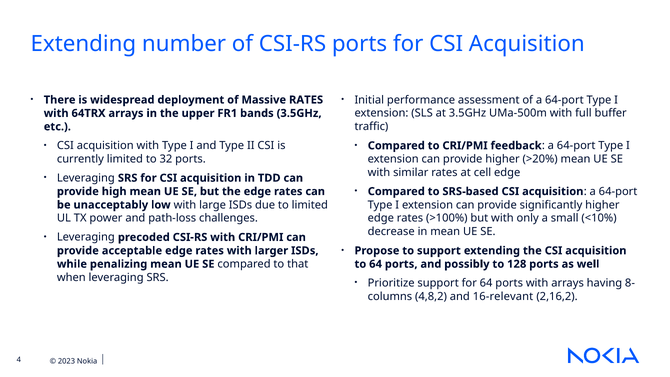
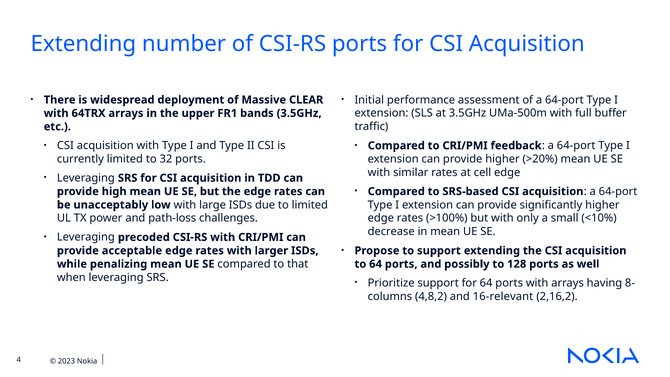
Massive RATES: RATES -> CLEAR (306, 100)
